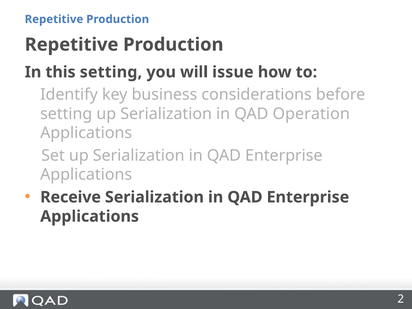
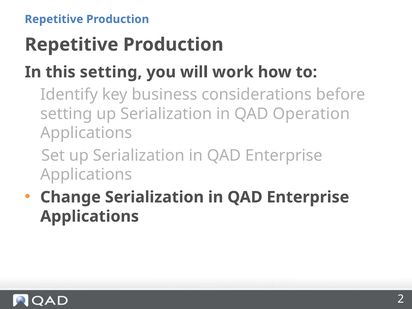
issue: issue -> work (233, 72)
Receive: Receive -> Change (70, 197)
